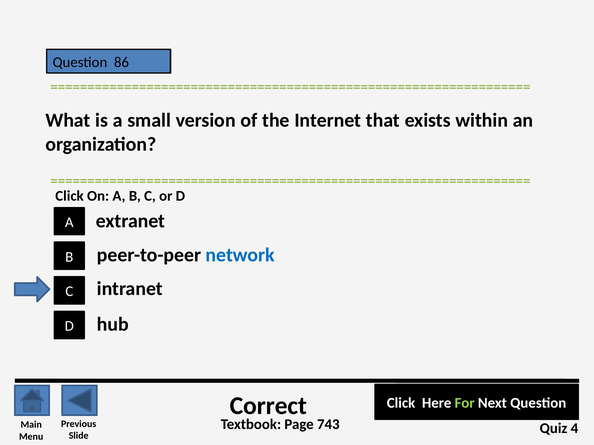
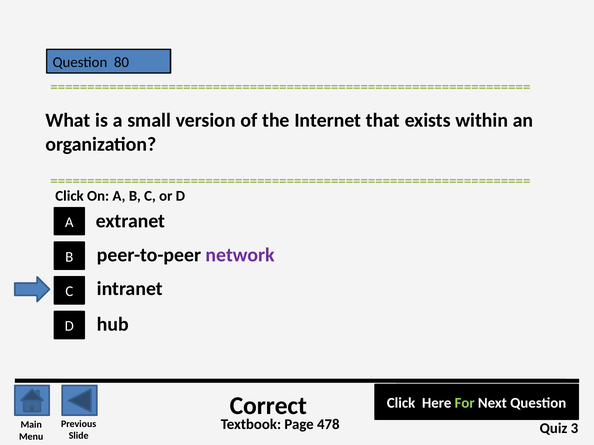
86: 86 -> 80 (121, 62)
network colour: blue -> purple (240, 255)
743: 743 -> 478 (328, 425)
4: 4 -> 3 (574, 429)
